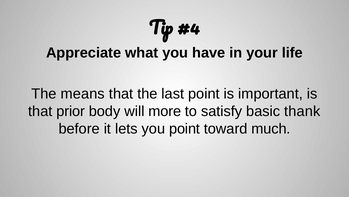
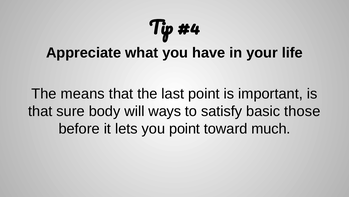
prior: prior -> sure (71, 111)
more: more -> ways (165, 111)
thank: thank -> those (302, 111)
